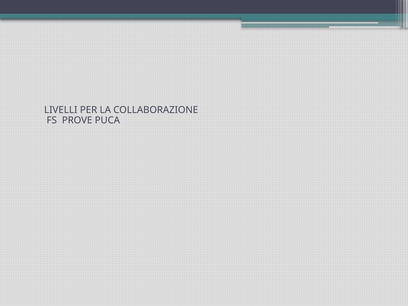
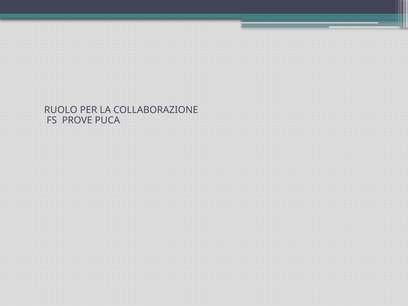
LIVELLI: LIVELLI -> RUOLO (61, 110)
